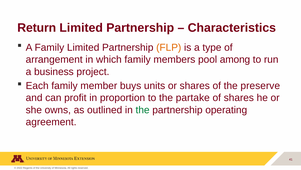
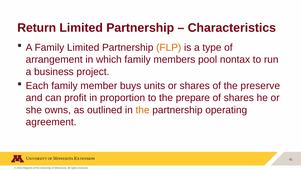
among: among -> nontax (235, 59)
partake: partake -> prepare (193, 98)
the colour: green -> orange (143, 110)
